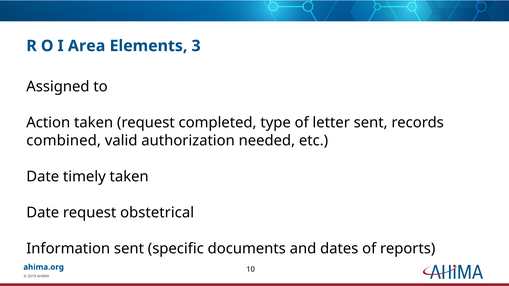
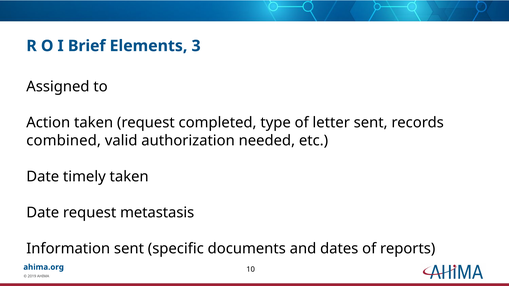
Area: Area -> Brief (87, 46)
obstetrical: obstetrical -> metastasis (157, 213)
